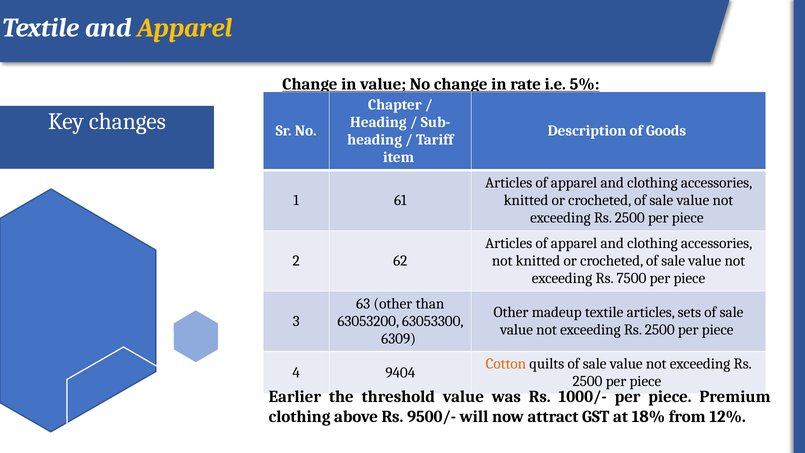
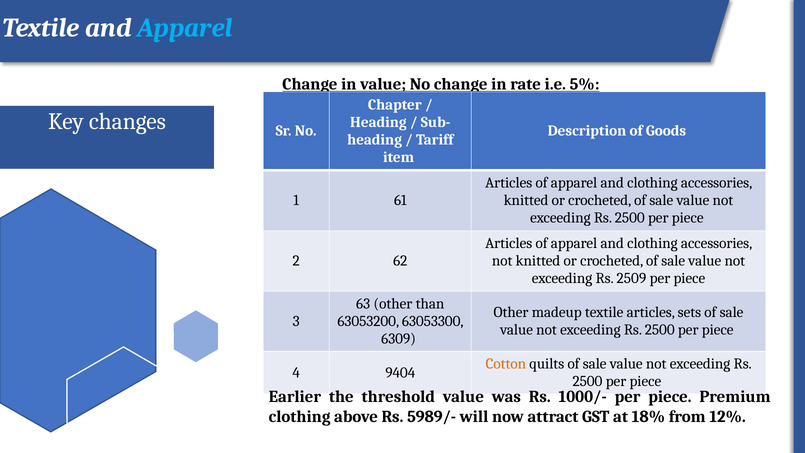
Apparel colour: yellow -> light blue (185, 28)
7500: 7500 -> 2509 (631, 278)
9500/-: 9500/- -> 5989/- (432, 417)
